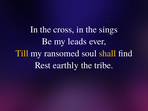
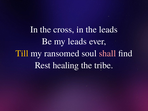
the sings: sings -> leads (108, 30)
shall colour: yellow -> pink (107, 53)
earthly: earthly -> healing (66, 65)
